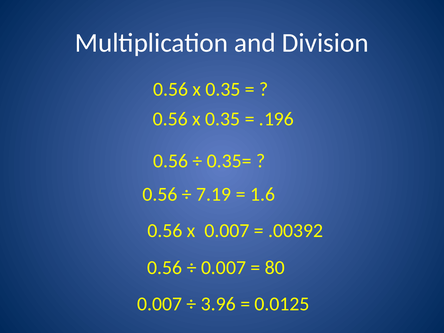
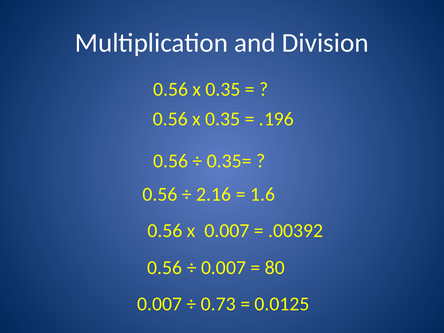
7.19: 7.19 -> 2.16 (214, 194)
3.96: 3.96 -> 0.73 (218, 304)
